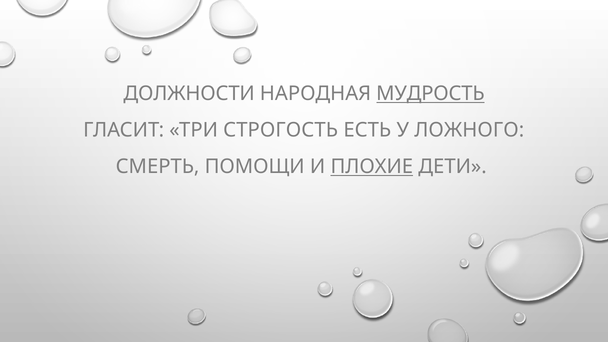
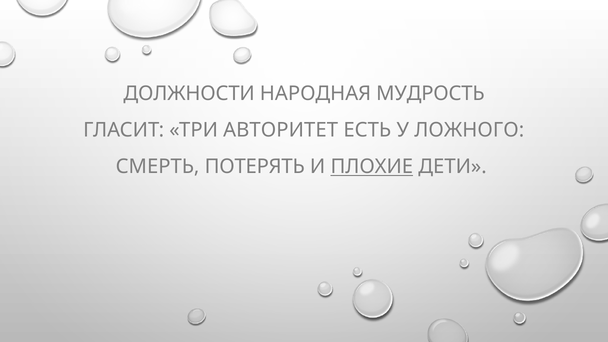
МУДРОСТЬ underline: present -> none (430, 94)
СТРОГОСТЬ: СТРОГОСТЬ -> АВТОРИТЕТ (281, 130)
ПОМОЩИ: ПОМОЩИ -> ПОТЕРЯТЬ (255, 167)
